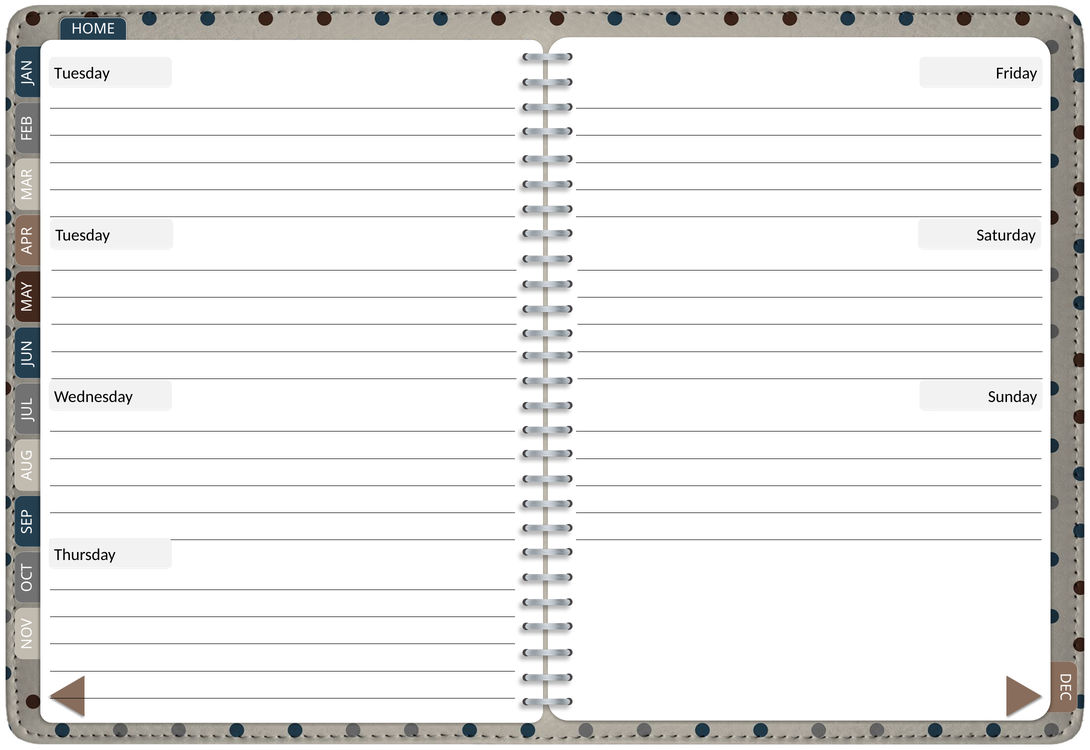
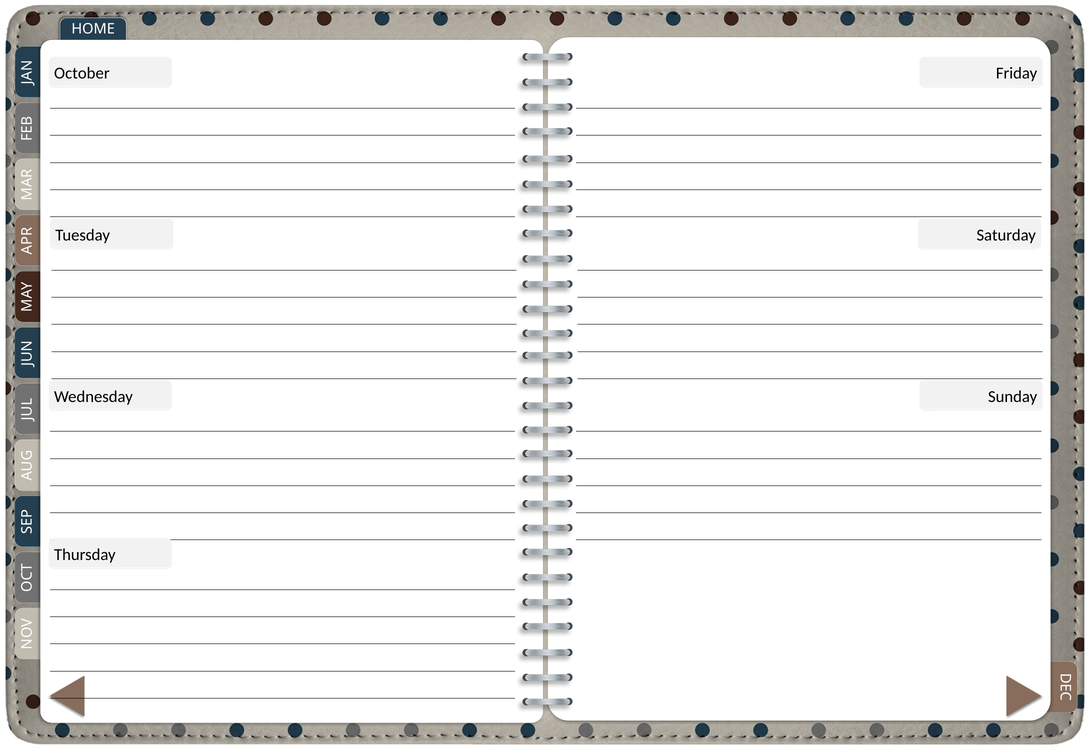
Tuesday: Tuesday -> October (82, 73)
